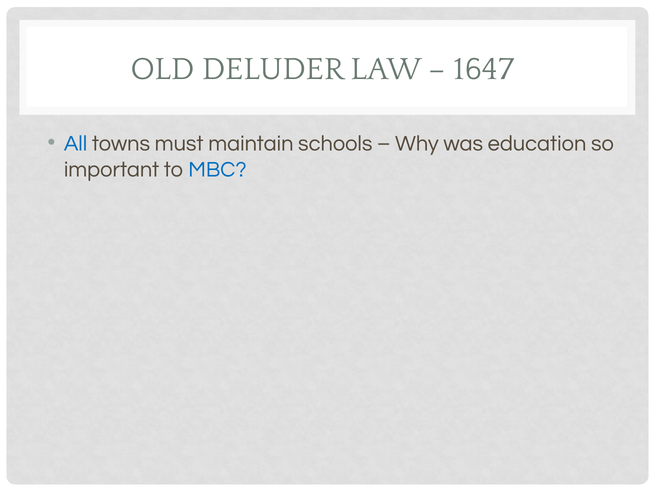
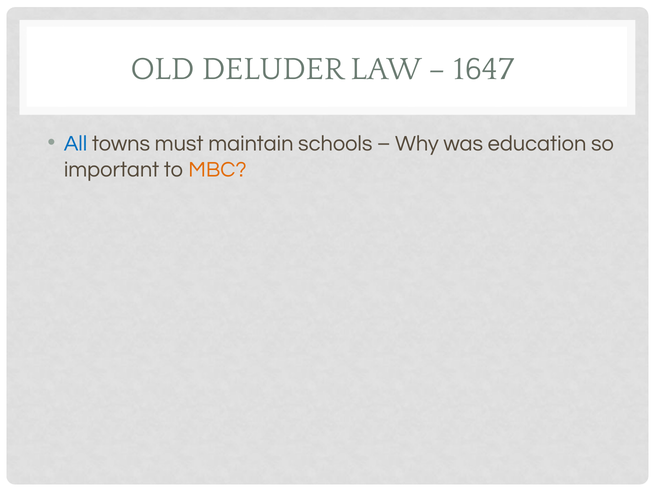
MBC colour: blue -> orange (217, 170)
